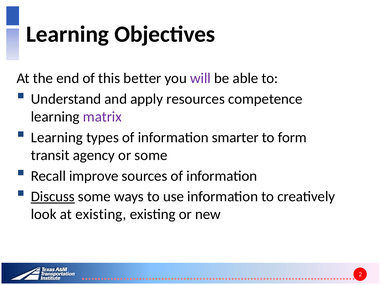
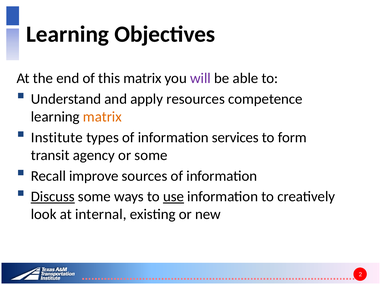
this better: better -> matrix (143, 79)
matrix colour: purple -> orange (102, 117)
Learning: Learning -> Institute (57, 138)
smarter: smarter -> services (235, 138)
use underline: none -> present (173, 197)
at existing: existing -> internal (101, 215)
